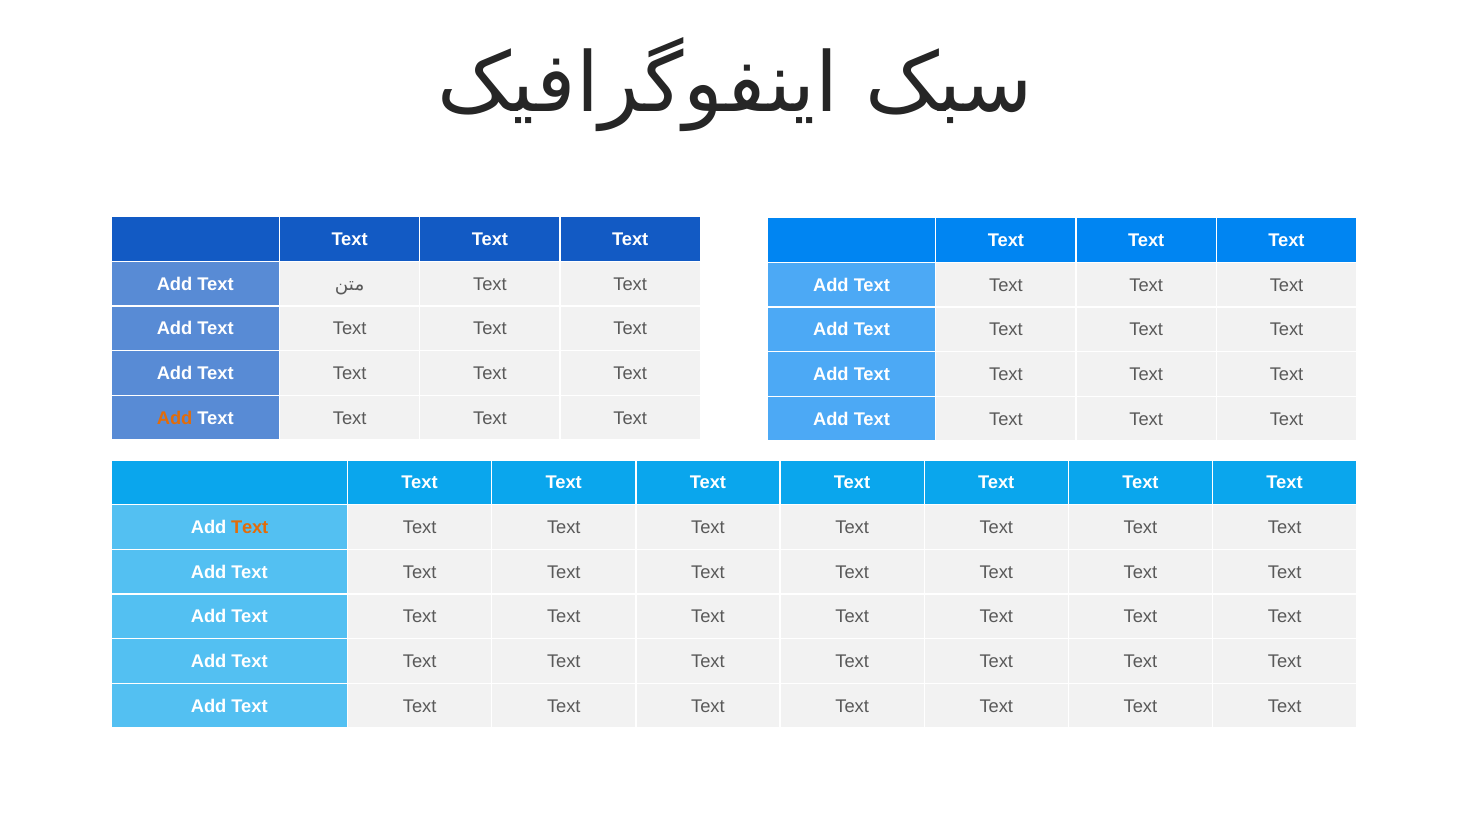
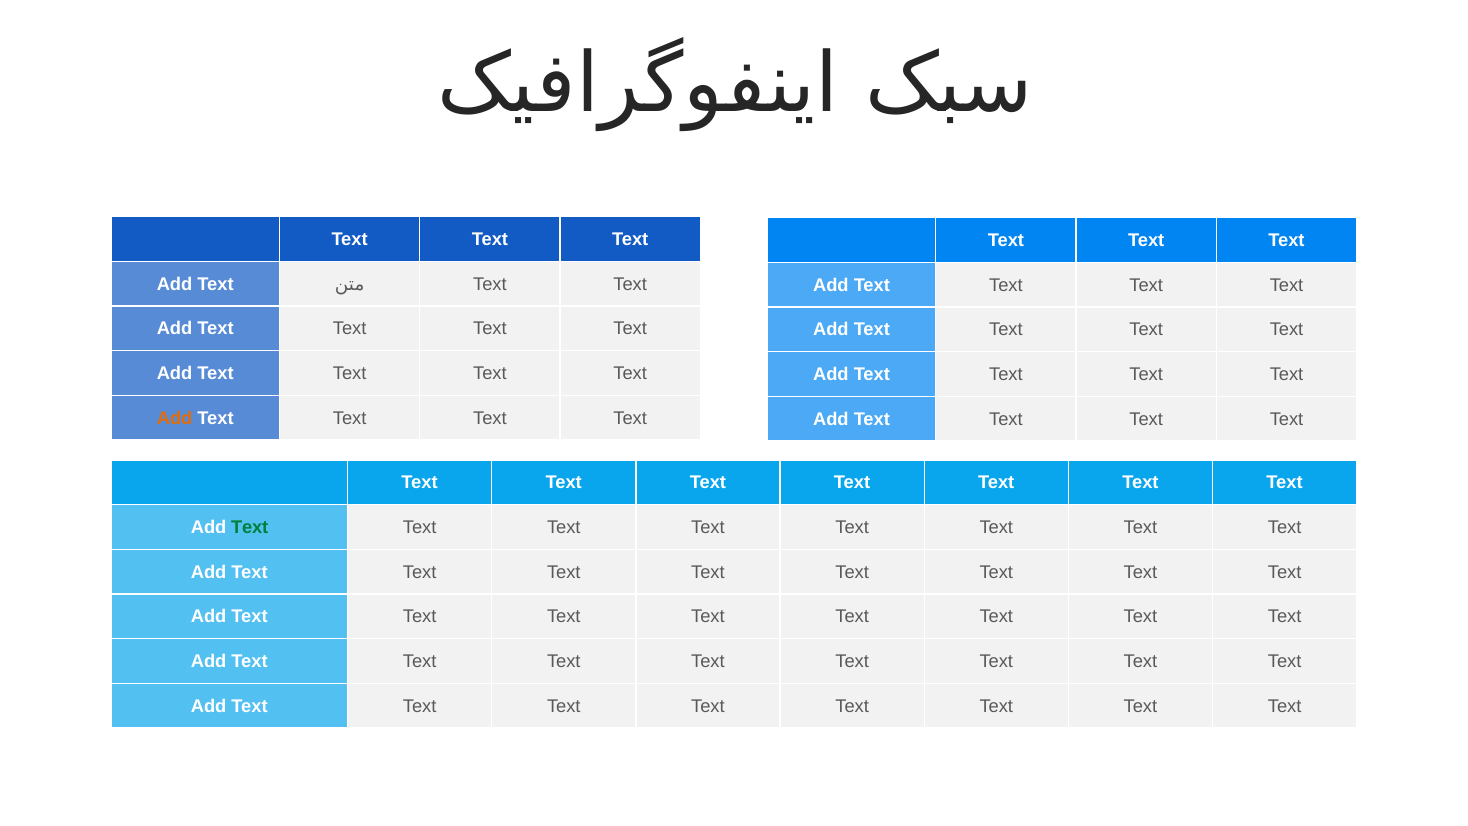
Text colour: orange -> green (250, 527)
